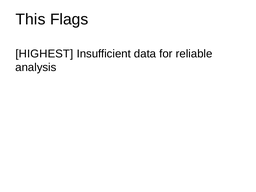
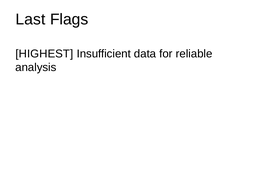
This: This -> Last (30, 19)
